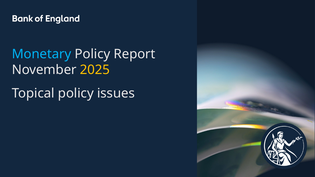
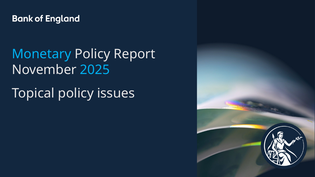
2025 colour: yellow -> light blue (95, 70)
